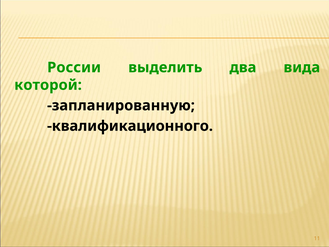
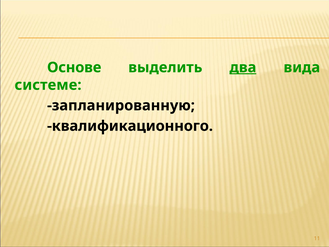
России: России -> Основе (74, 67)
два underline: none -> present (243, 67)
которой: которой -> системе (48, 85)
